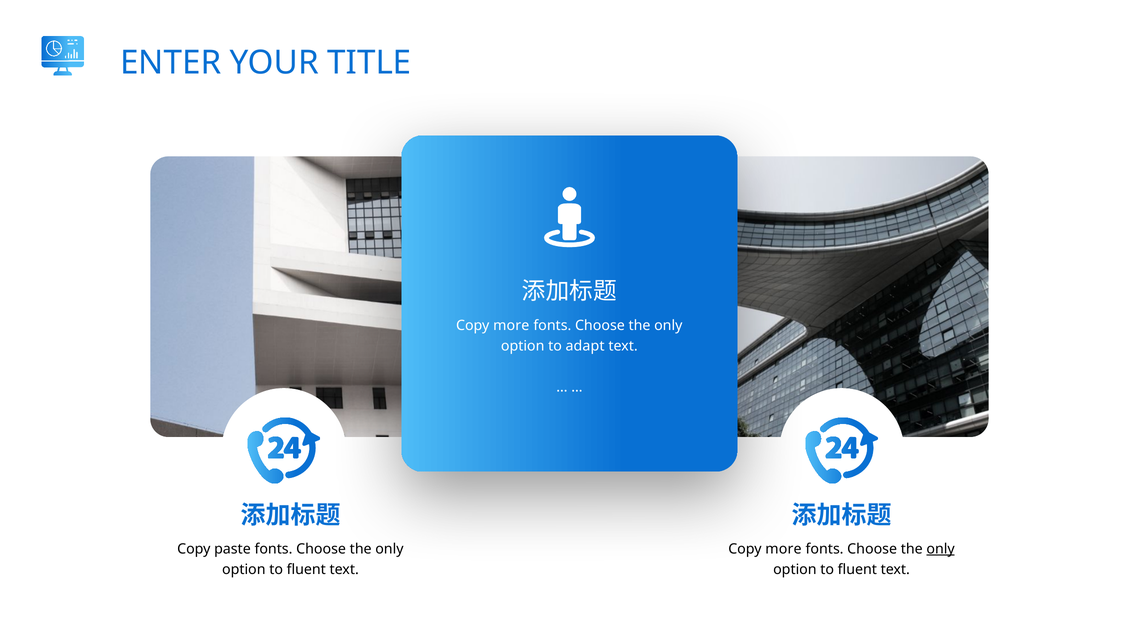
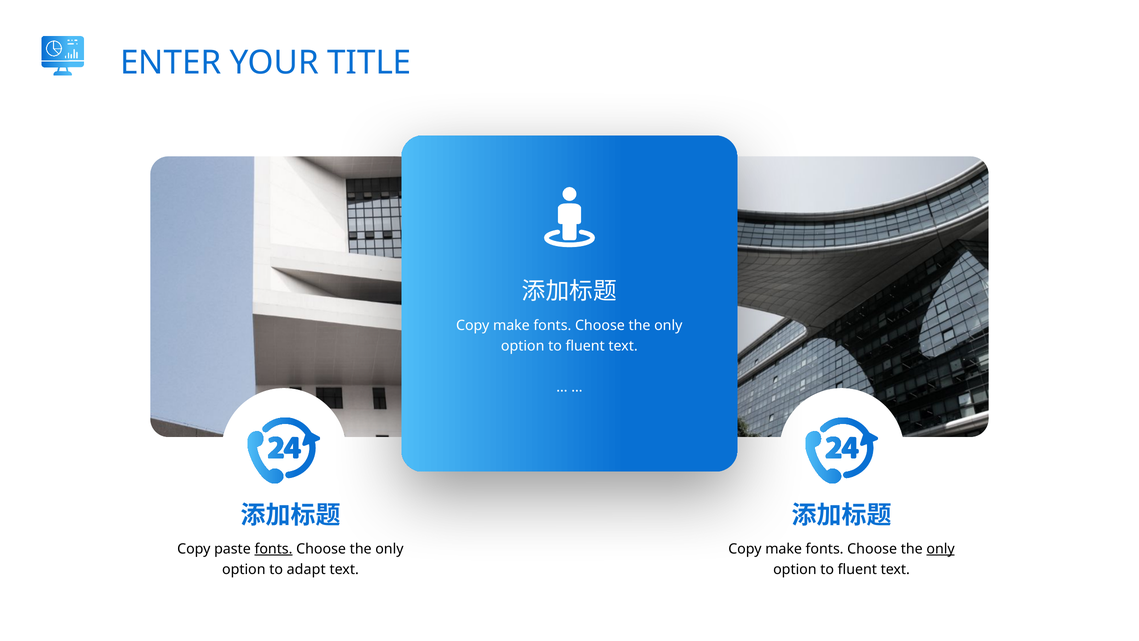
more: more -> make (511, 326)
adapt: adapt -> fluent (585, 346)
fonts underline: none -> present (274, 549)
more: more -> make (784, 549)
fluent: fluent -> adapt (306, 569)
